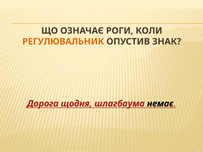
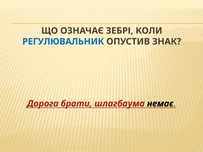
РОГИ: РОГИ -> ЗЕБРІ (120, 31)
РЕГУЛЮВАЛЬНИК colour: orange -> blue (63, 42)
щодня: щодня -> брати (76, 104)
